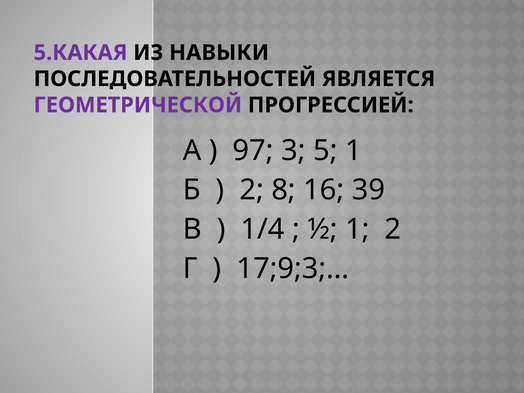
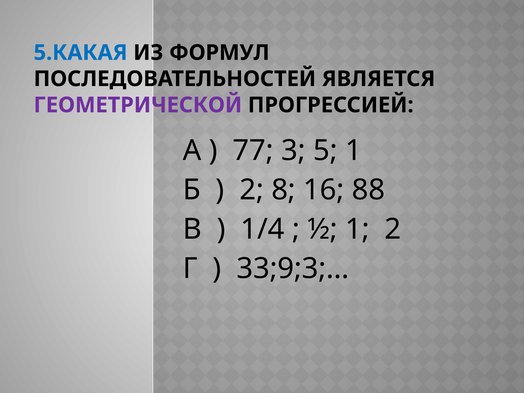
5.КАКАЯ colour: purple -> blue (81, 53)
НАВЫКИ: НАВЫКИ -> ФОРМУЛ (219, 53)
97: 97 -> 77 (253, 151)
39: 39 -> 88 (369, 190)
17;9;3;…: 17;9;3;… -> 33;9;3;… (293, 268)
